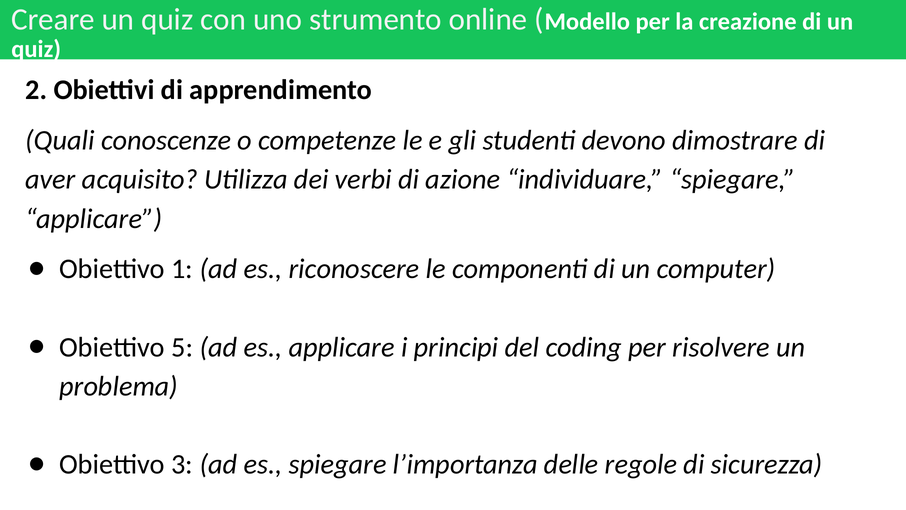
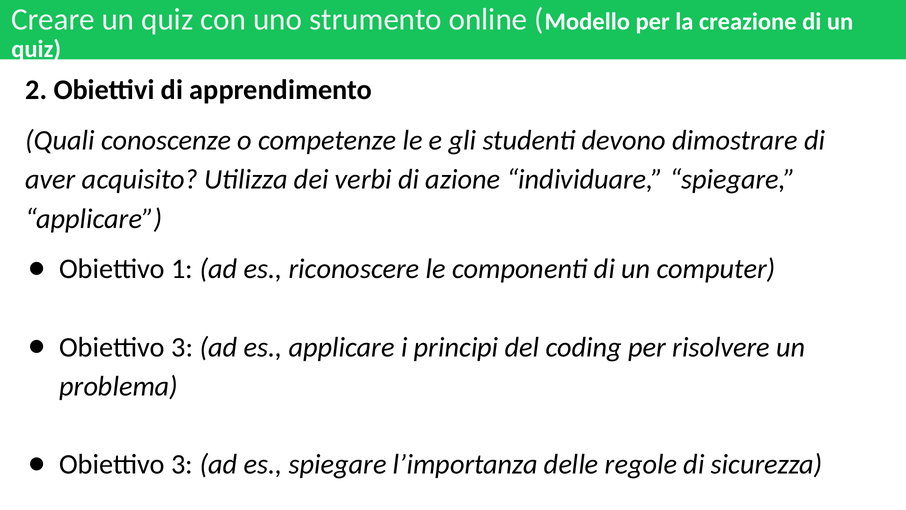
5: 5 -> 3 (182, 347)
